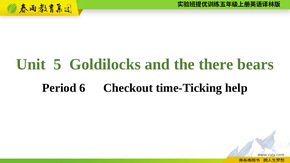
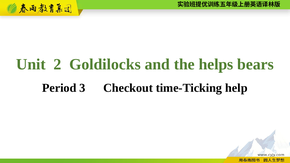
5: 5 -> 2 (57, 64)
there: there -> helps (216, 64)
6: 6 -> 3 (82, 88)
